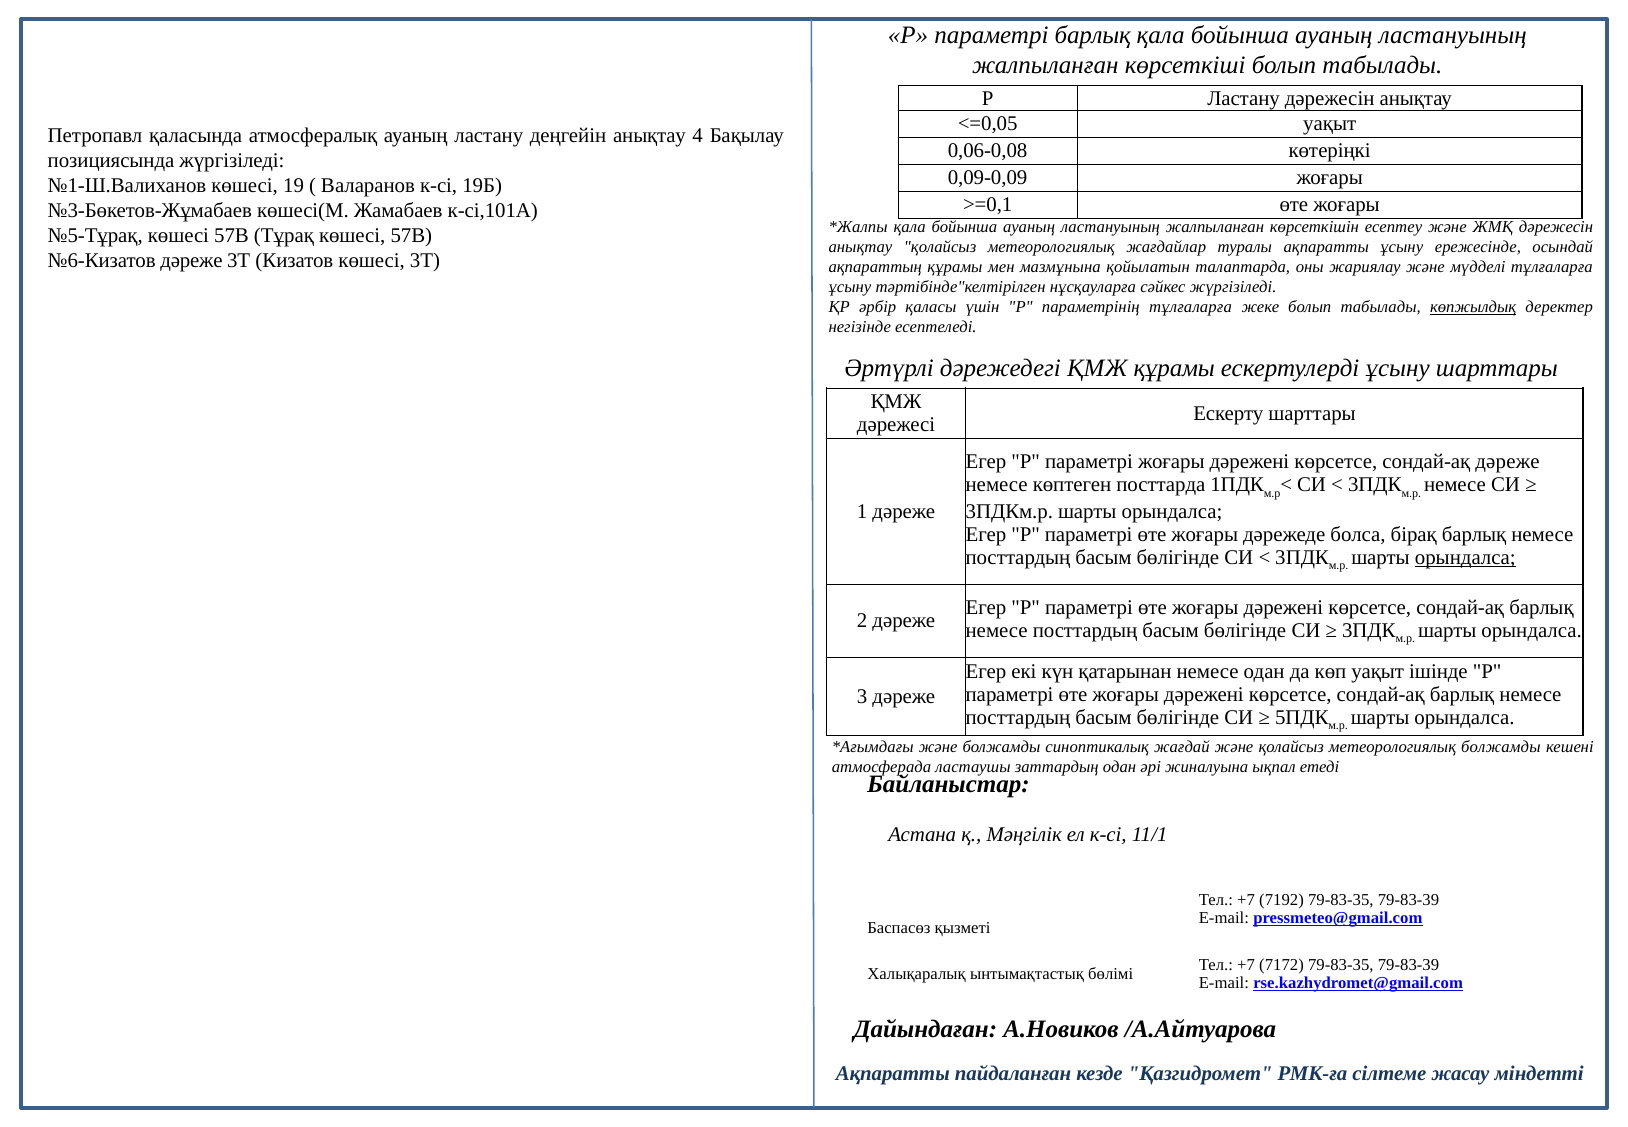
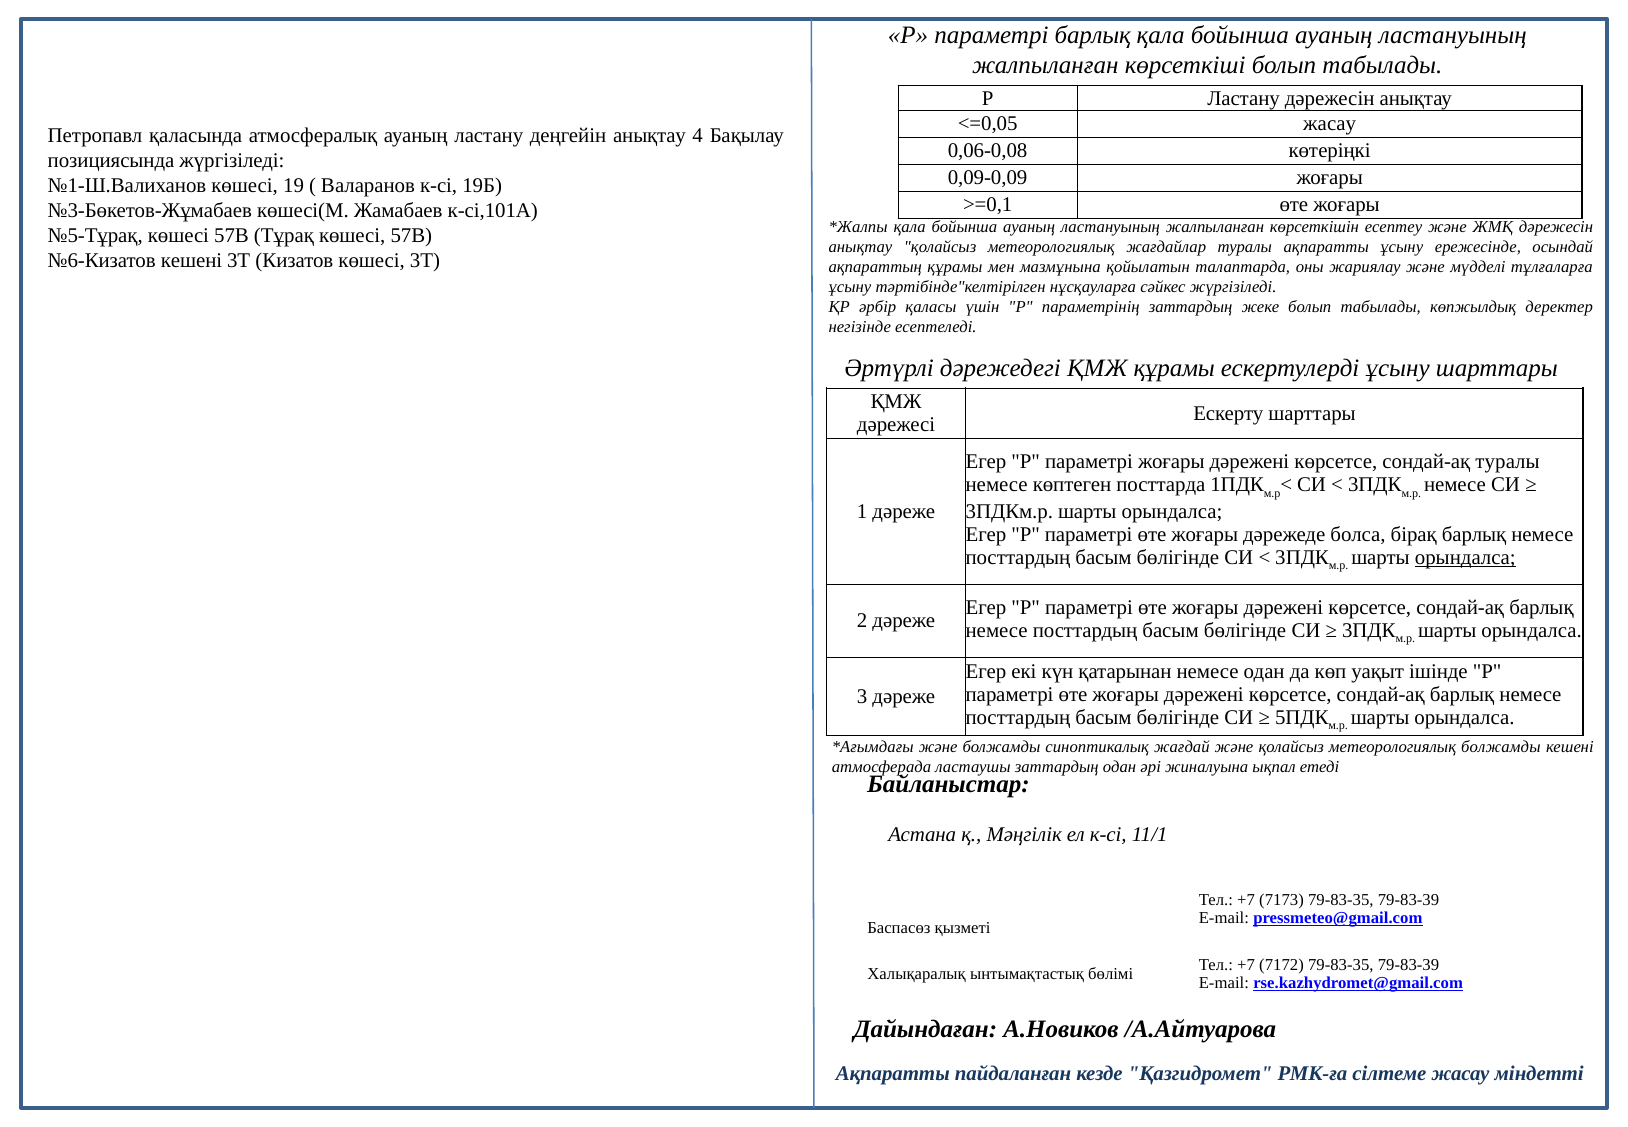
<=0,05 уақыт: уақыт -> жасау (1330, 124)
№6-Кизатов дәреже: дәреже -> кешені (192, 261)
параметрінің тұлғаларға: тұлғаларға -> заттардың (1191, 307)
көпжылдық underline: present -> none (1473, 307)
сондай-ақ дәреже: дәреже -> туралы (1508, 462)
7192: 7192 -> 7173 (1282, 900)
